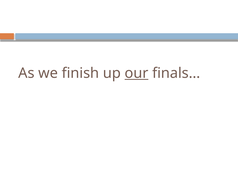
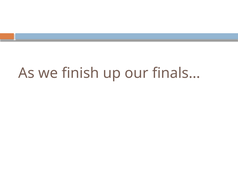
our underline: present -> none (137, 73)
